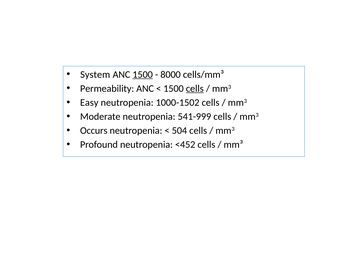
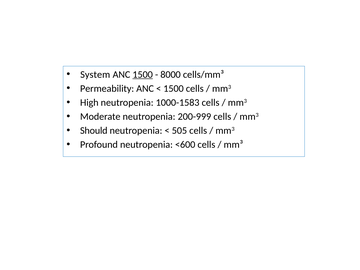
cells underline: present -> none (195, 89)
Easy: Easy -> High (89, 103)
1000-1502: 1000-1502 -> 1000-1583 (178, 103)
541-999: 541-999 -> 200-999 (194, 117)
Occurs: Occurs -> Should (94, 131)
504: 504 -> 505 (179, 131)
<452: <452 -> <600 (185, 145)
